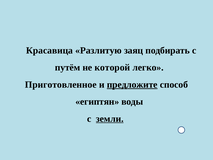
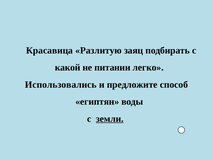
путём: путём -> какой (68, 67)
которой: которой -> питании (112, 67)
Приготовленное: Приготовленное -> Использовались (61, 84)
предложите underline: present -> none (132, 84)
